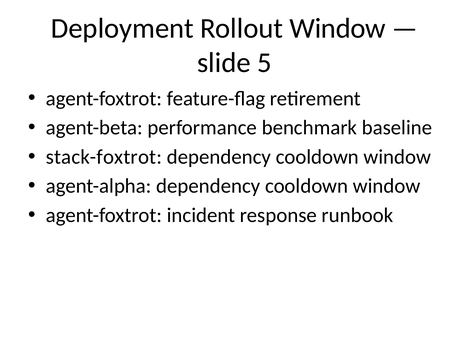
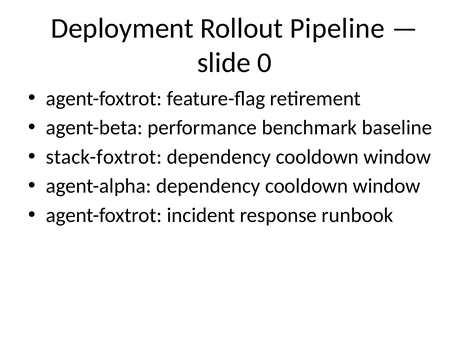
Rollout Window: Window -> Pipeline (337, 28)
5: 5 -> 0 (264, 63)
